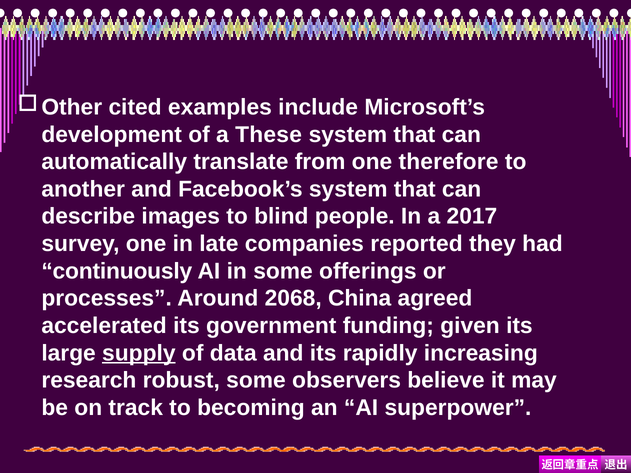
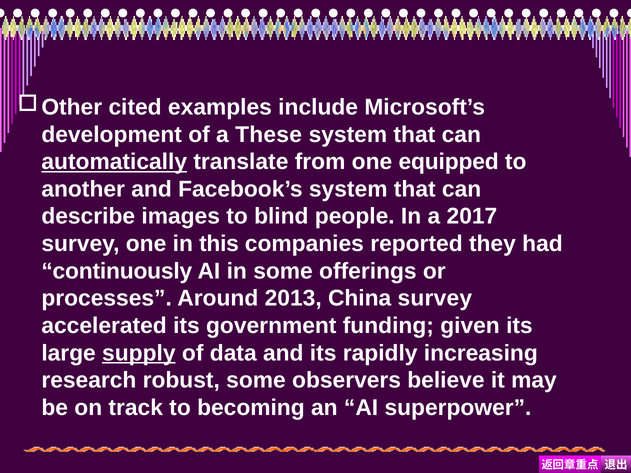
automatically underline: none -> present (114, 162)
therefore: therefore -> equipped (449, 162)
late: late -> this (219, 244)
2068: 2068 -> 2013 (293, 299)
China agreed: agreed -> survey (435, 299)
